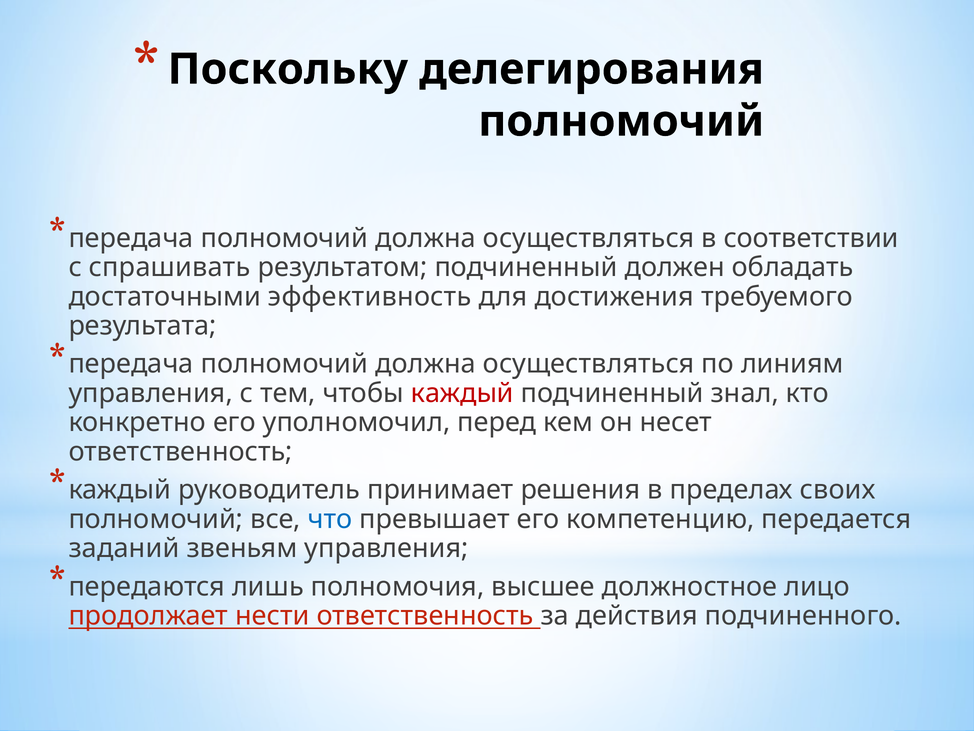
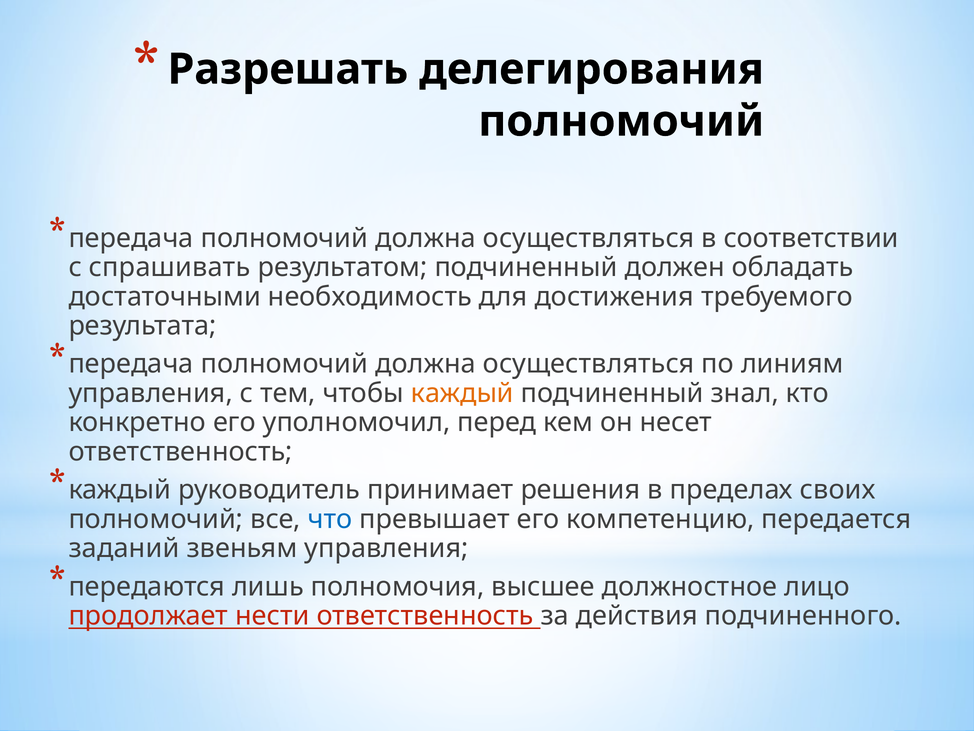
Поскольку: Поскольку -> Разрешать (288, 69)
эффективность: эффективность -> необходимость (370, 296)
каждый colour: red -> orange (462, 393)
